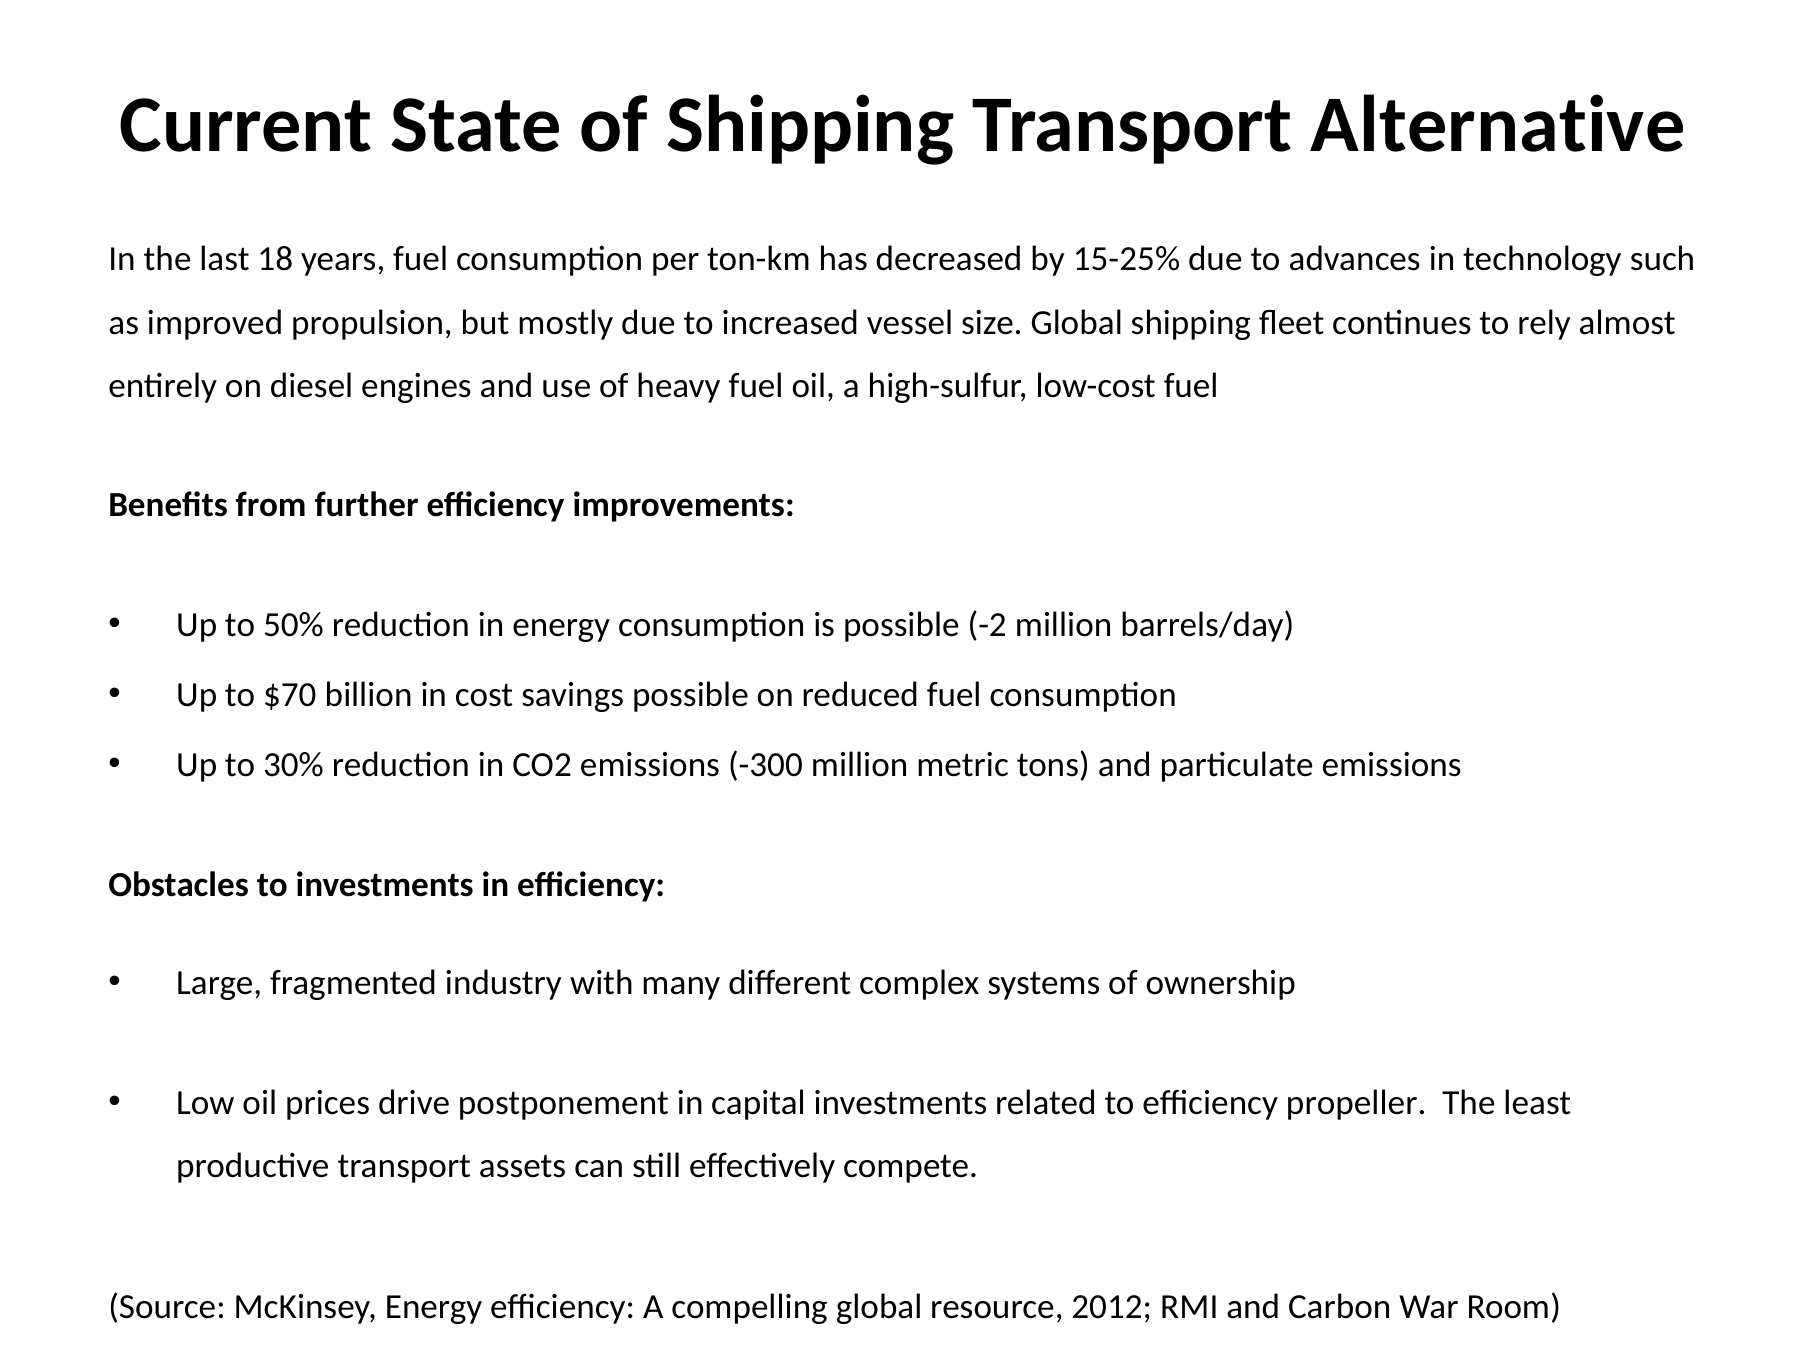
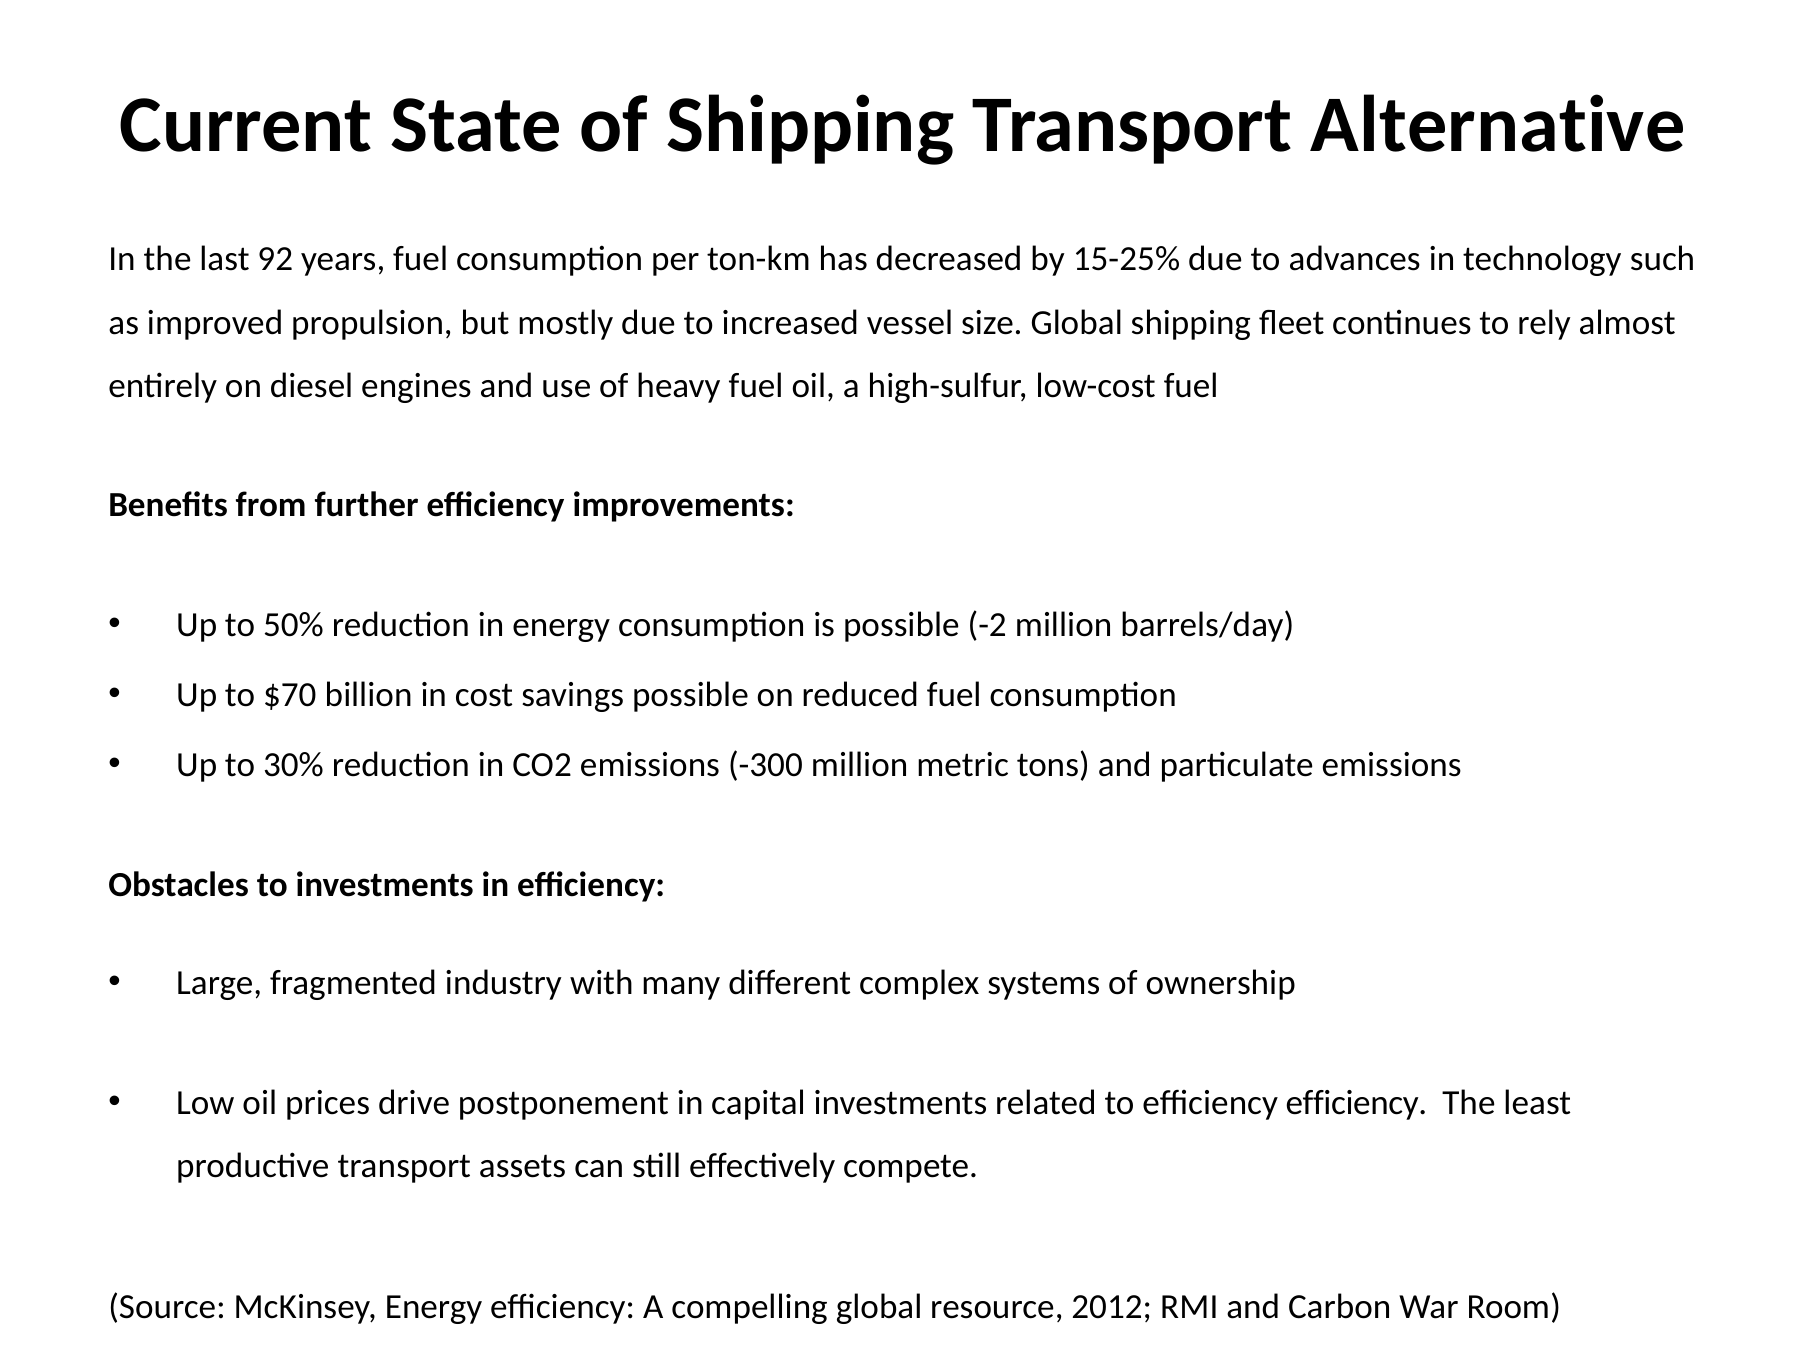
18: 18 -> 92 (275, 259)
efficiency propeller: propeller -> efficiency (1356, 1103)
